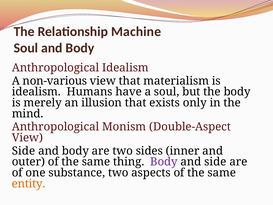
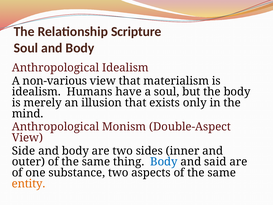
Machine: Machine -> Scripture (136, 32)
Body colour: purple -> blue (164, 162)
and side: side -> said (215, 162)
